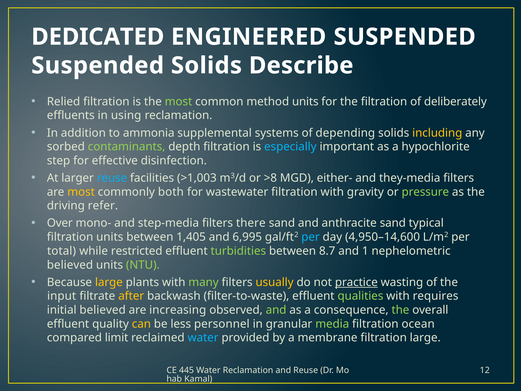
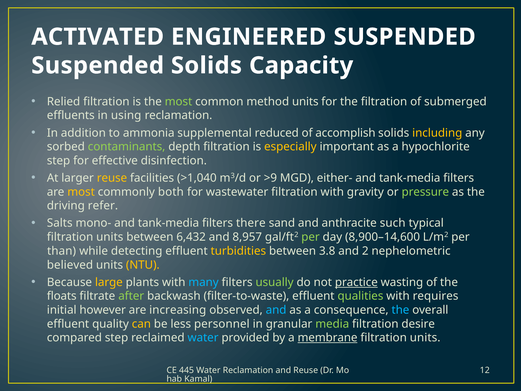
DEDICATED: DEDICATED -> ACTIVATED (98, 37)
Describe: Describe -> Capacity (301, 65)
deliberately: deliberately -> submerged (455, 102)
systems: systems -> reduced (277, 133)
depending: depending -> accomplish (345, 133)
especially colour: light blue -> yellow (290, 147)
reuse colour: light blue -> yellow (112, 178)
>1,003: >1,003 -> >1,040 (197, 178)
>8: >8 -> >9 (270, 178)
they-media: they-media -> tank-media (410, 178)
Over: Over -> Salts (60, 223)
mono- and step-media: step-media -> tank-media (168, 223)
anthracite sand: sand -> such (393, 223)
1,405: 1,405 -> 6,432 (191, 237)
6,995: 6,995 -> 8,957 (247, 237)
per colour: light blue -> light green (311, 237)
4,950–14,600: 4,950–14,600 -> 8,900–14,600 (383, 237)
total: total -> than (62, 251)
restricted: restricted -> detecting (137, 251)
turbidities colour: light green -> yellow (238, 251)
8.7: 8.7 -> 3.8 (327, 251)
1: 1 -> 2 (365, 251)
NTU colour: light green -> yellow (143, 265)
many colour: light green -> light blue (204, 282)
usually colour: yellow -> light green (275, 282)
input: input -> floats (62, 296)
after colour: yellow -> light green (131, 296)
initial believed: believed -> however (103, 310)
and colour: light green -> light blue (276, 310)
the colour: light green -> light blue (400, 310)
ocean: ocean -> desire (418, 324)
compared limit: limit -> step (117, 338)
membrane underline: none -> present (328, 338)
large: large -> units (425, 338)
